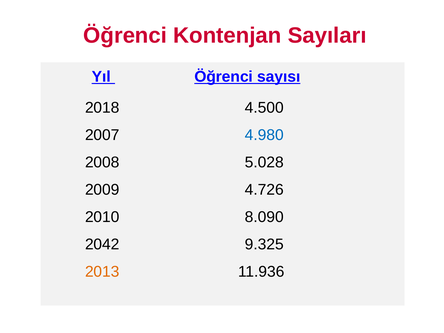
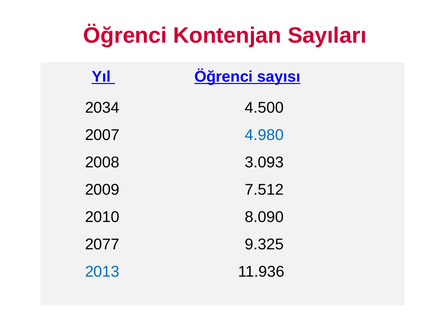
2018: 2018 -> 2034 (102, 108)
5.028: 5.028 -> 3.093 (264, 162)
4.726: 4.726 -> 7.512 (264, 190)
2042: 2042 -> 2077 (102, 244)
2013 colour: orange -> blue (102, 272)
